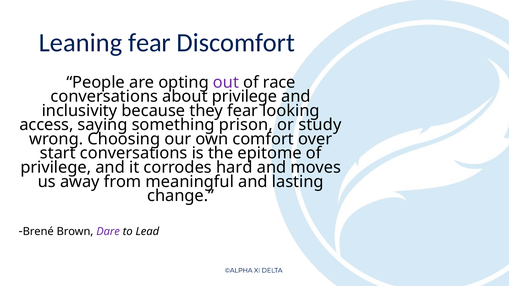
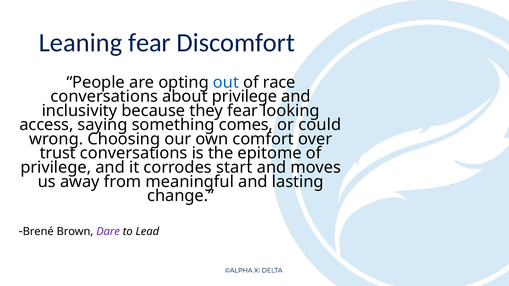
out colour: purple -> blue (226, 82)
prison: prison -> comes (246, 125)
study: study -> could (320, 125)
start: start -> trust (58, 153)
hard: hard -> start (234, 168)
